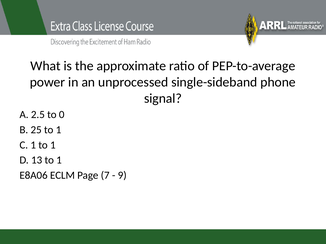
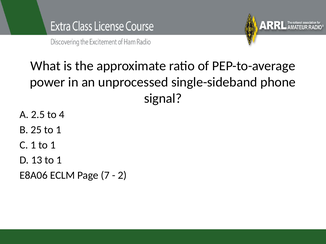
0: 0 -> 4 (62, 115)
9: 9 -> 2 (122, 176)
